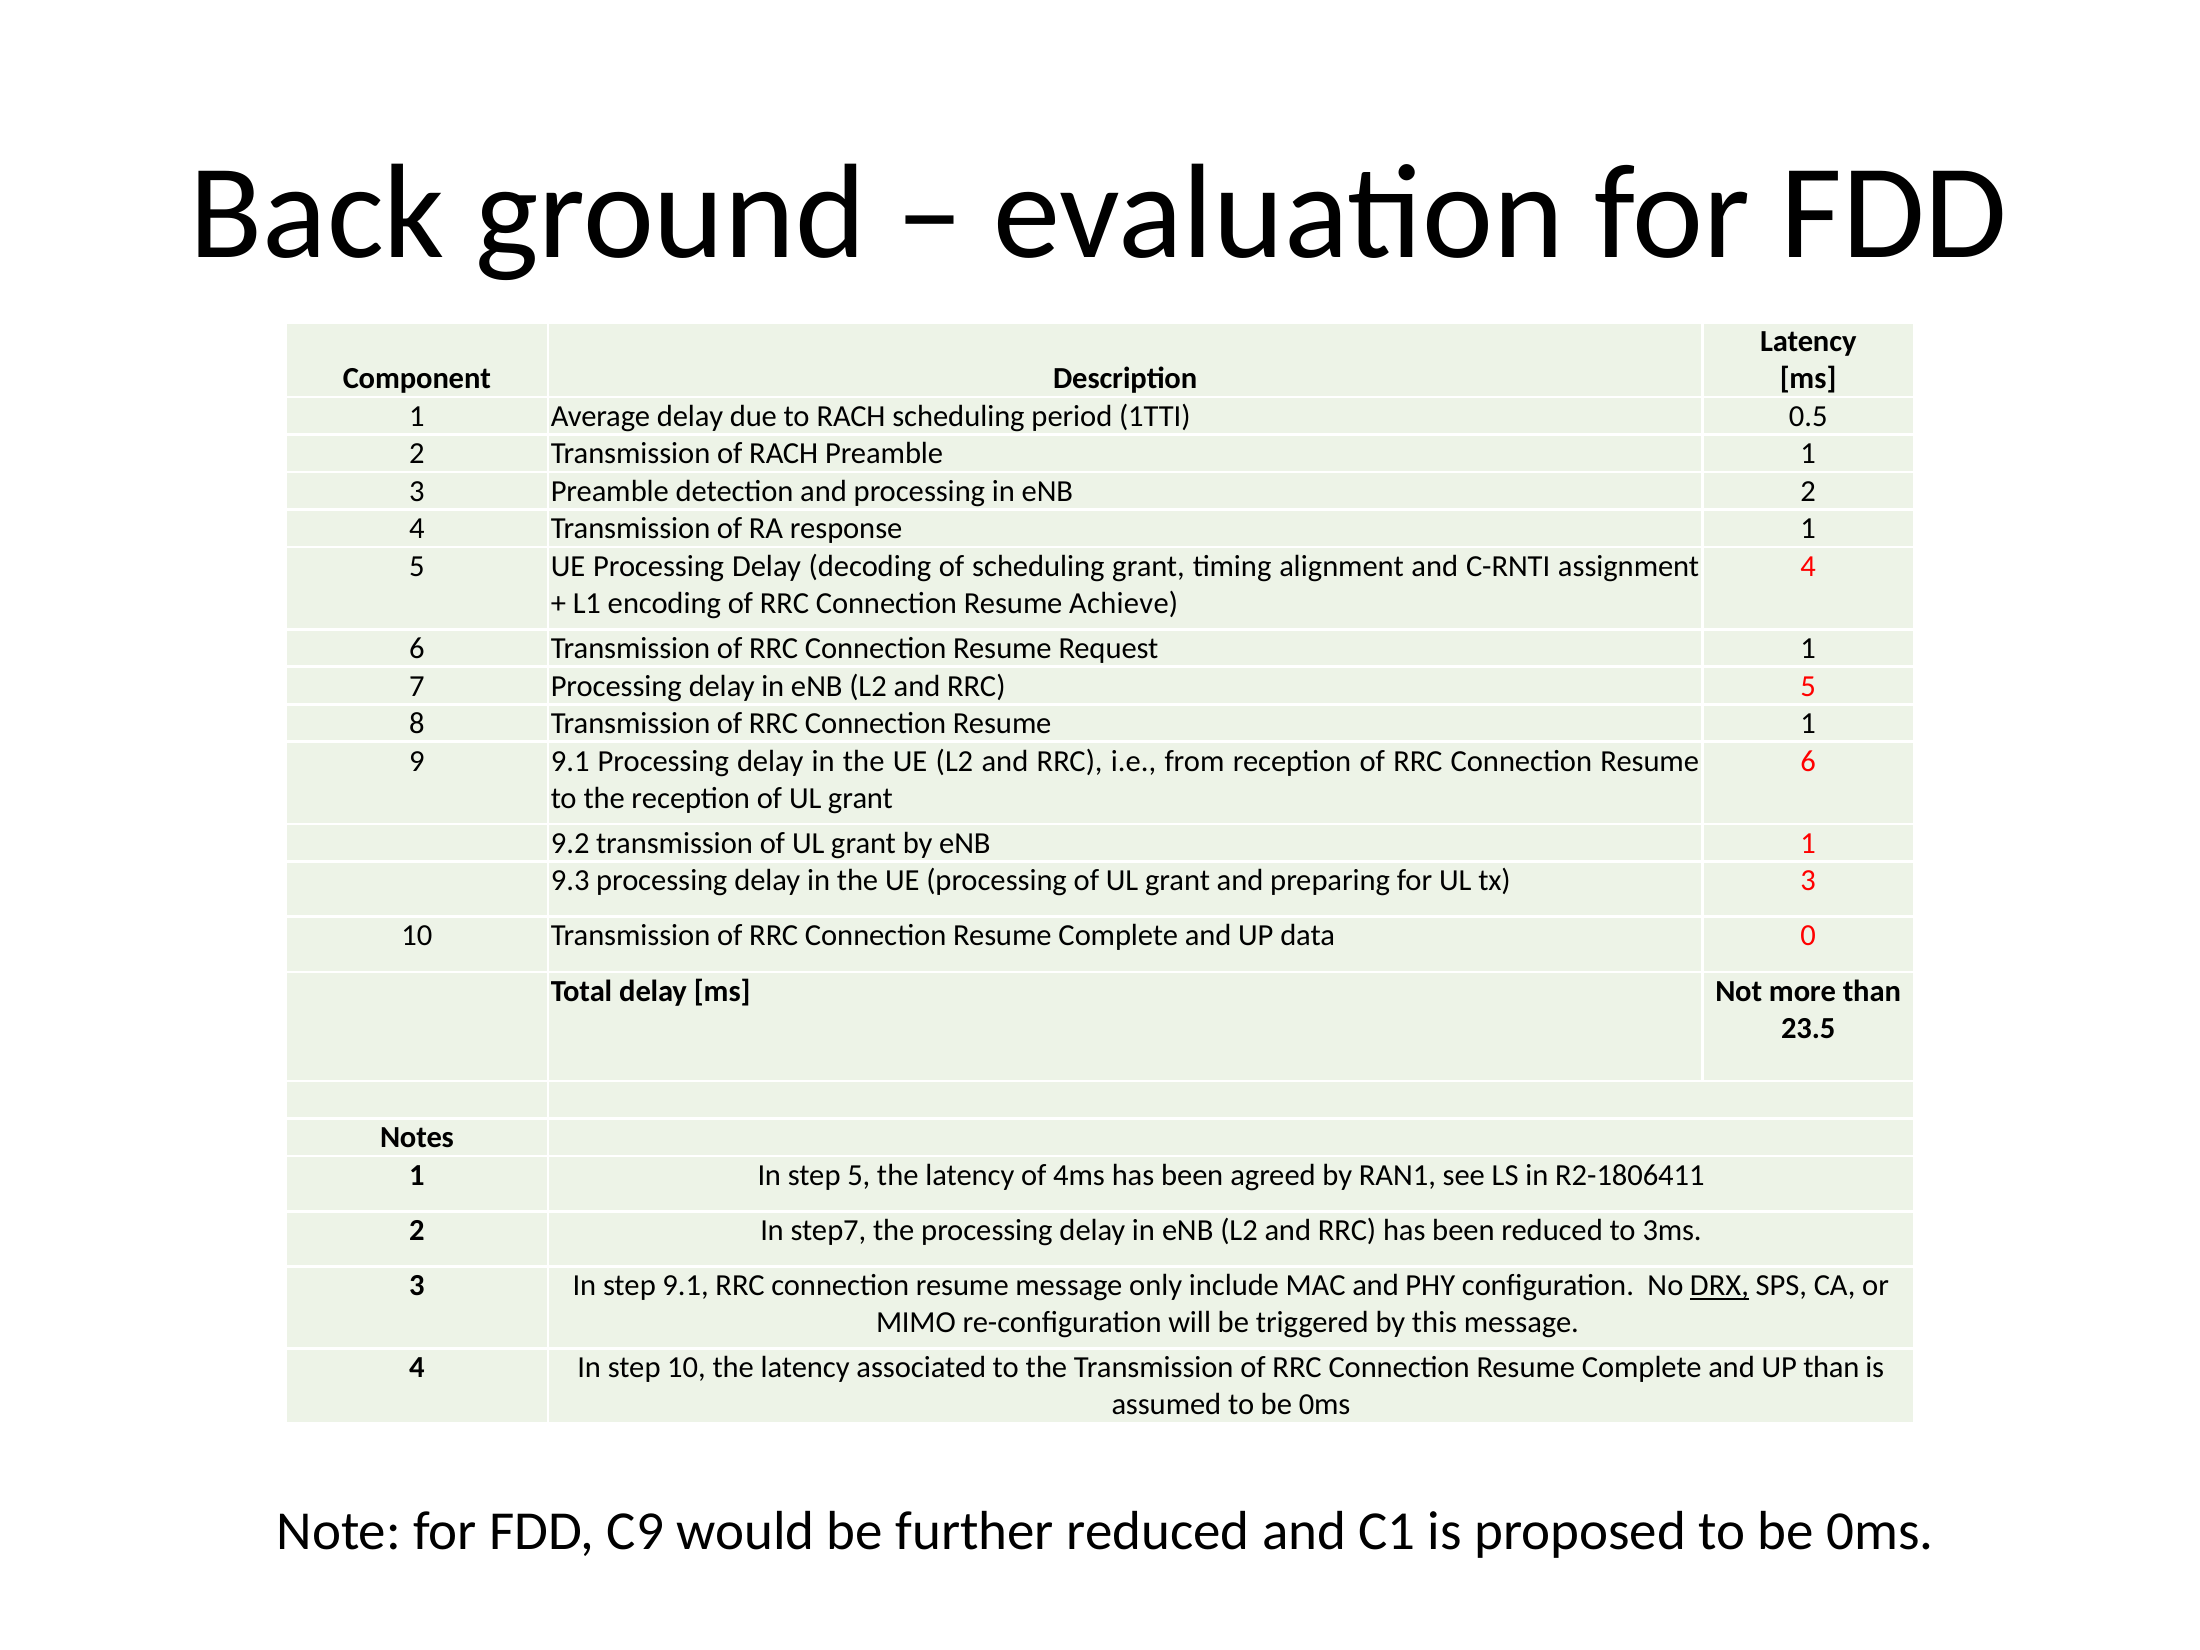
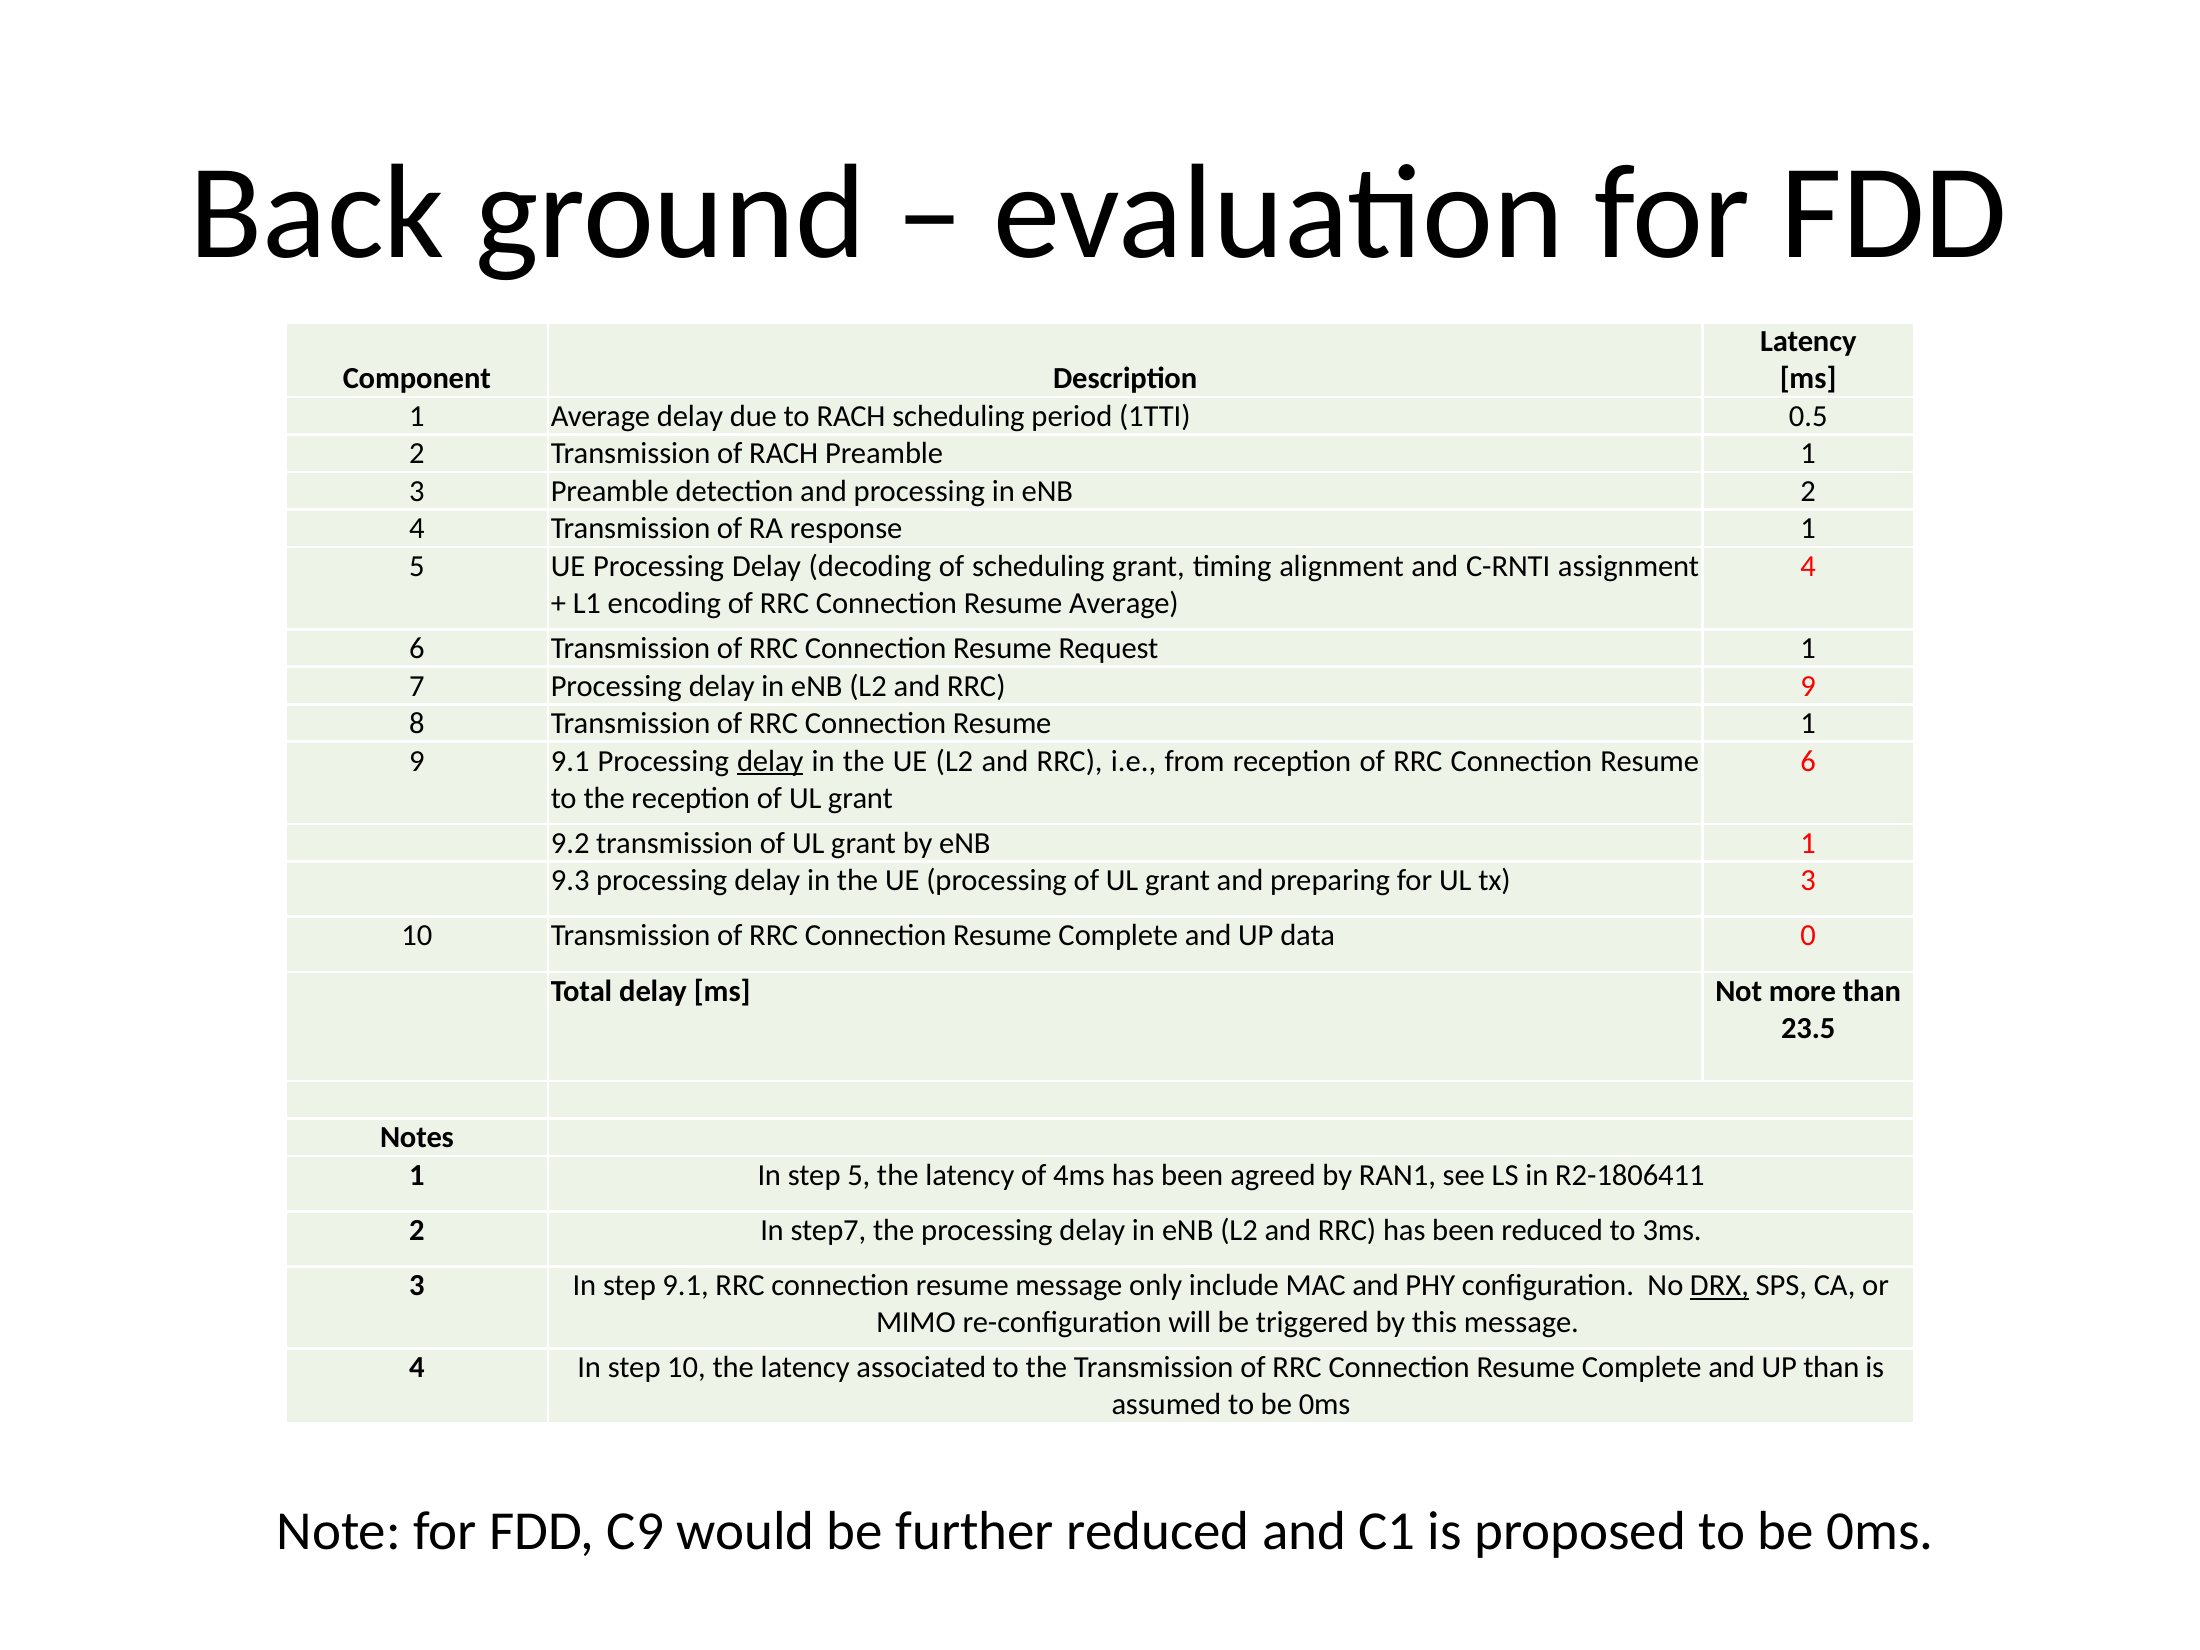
Resume Achieve: Achieve -> Average (1124, 603)
RRC 5: 5 -> 9 (1808, 686)
delay underline: none -> present (770, 761)
